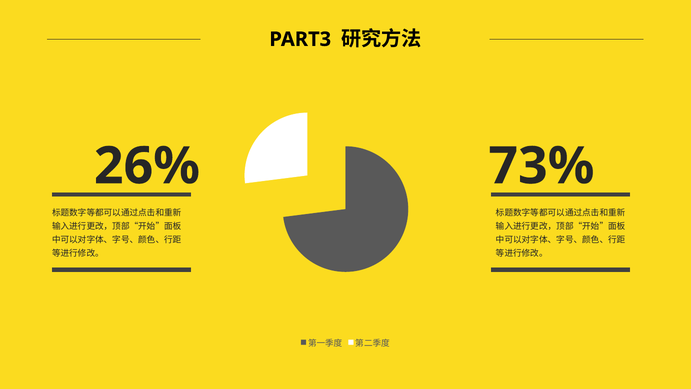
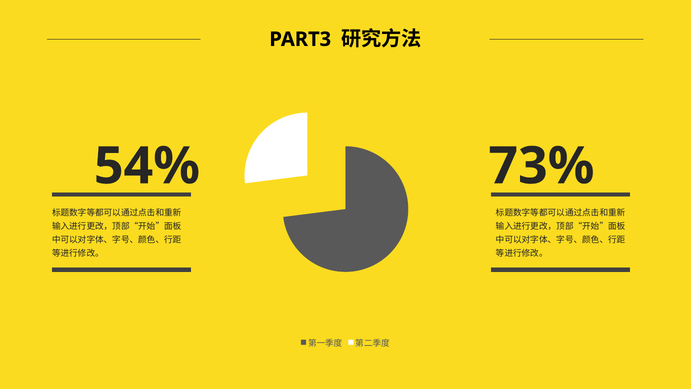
26%: 26% -> 54% (147, 166)
